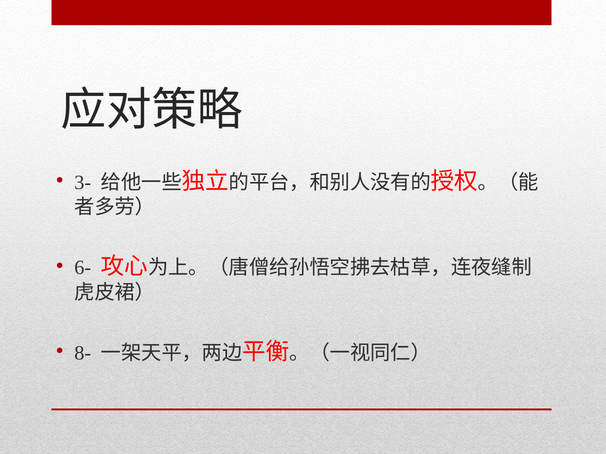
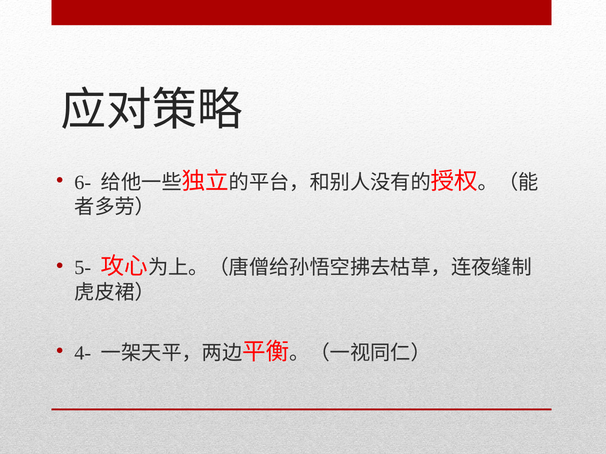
3-: 3- -> 6- (83, 183)
6-: 6- -> 5- (83, 268)
8-: 8- -> 4- (83, 354)
